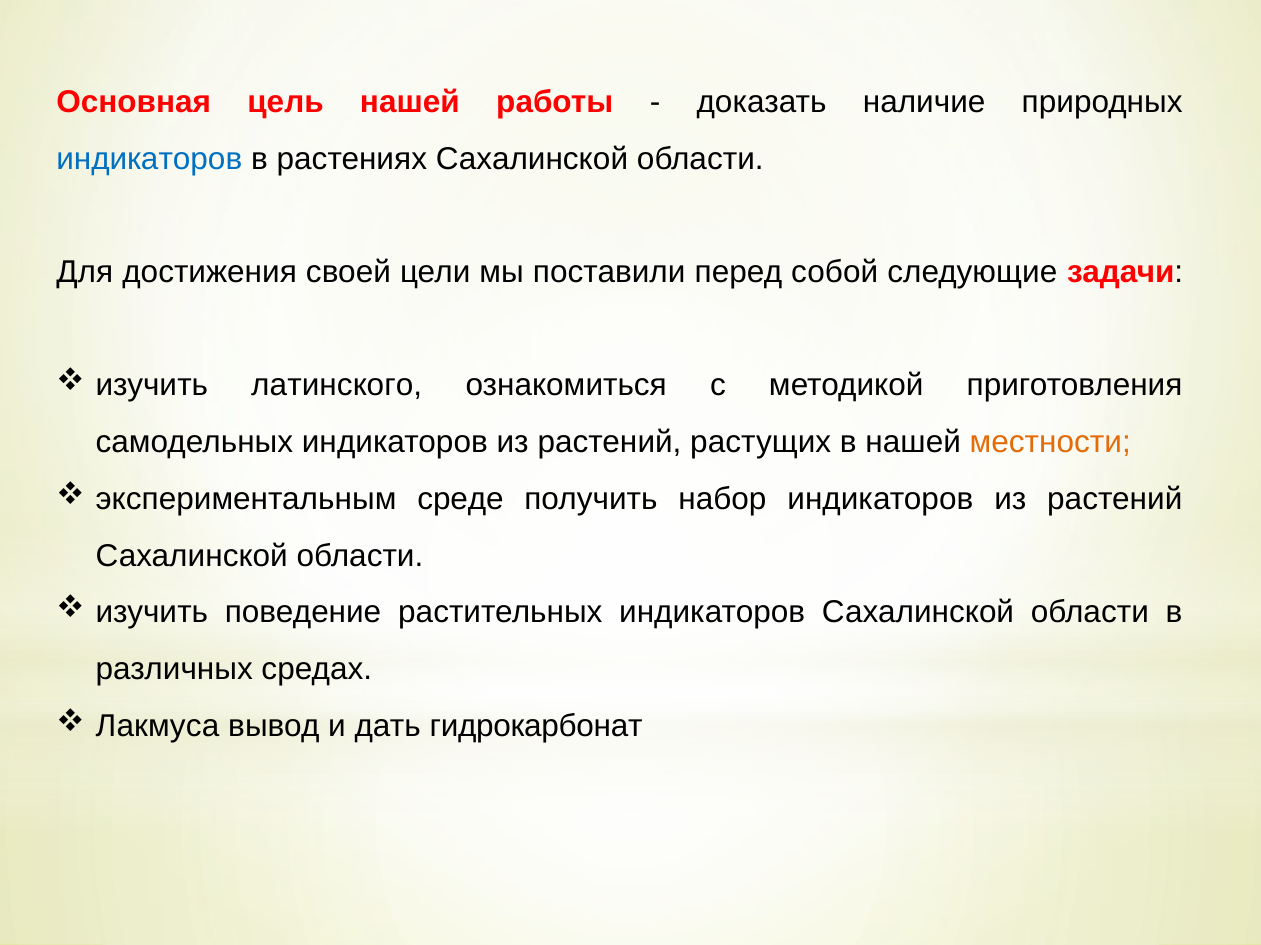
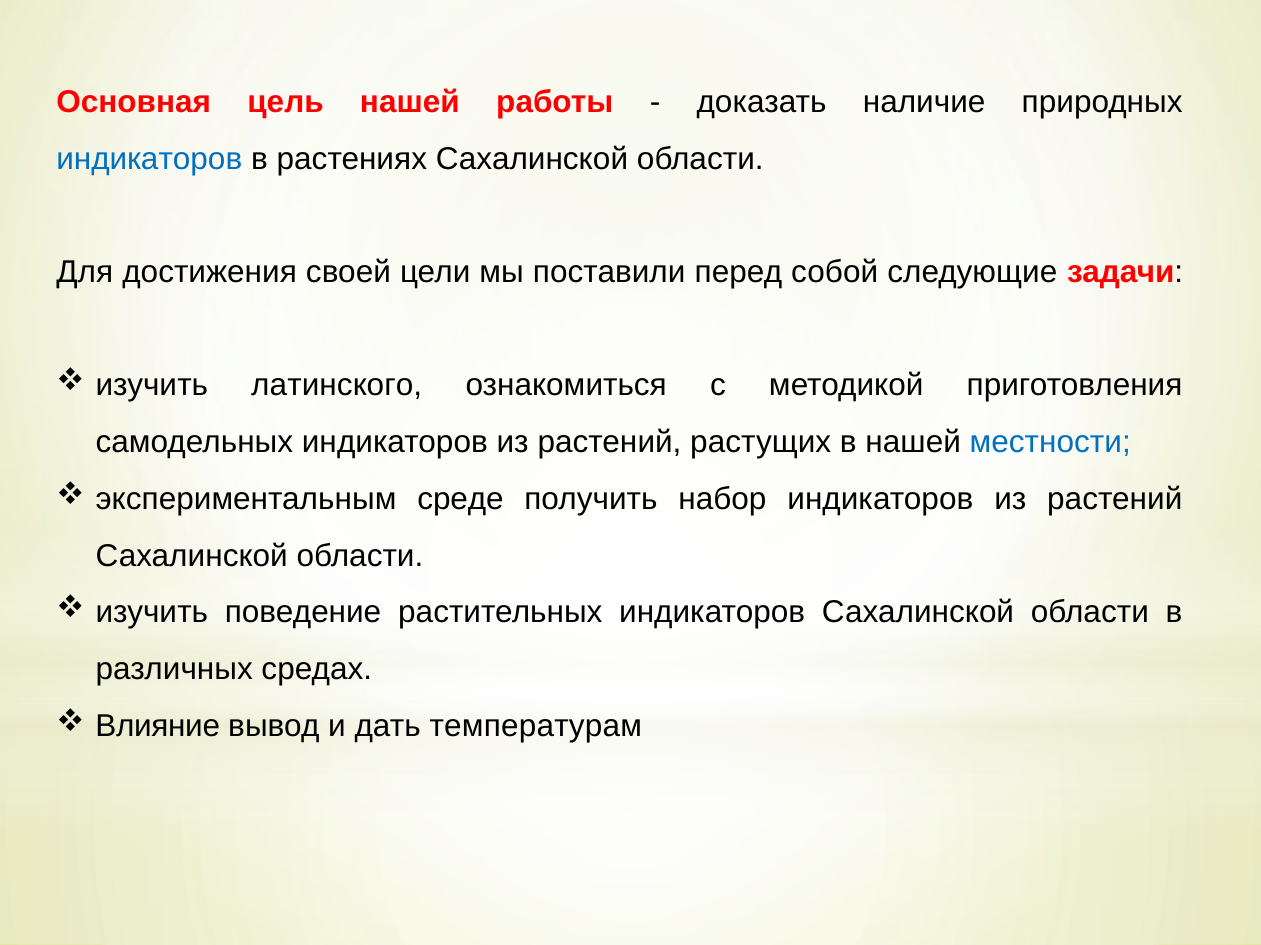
местности colour: orange -> blue (1050, 443)
Лакмуса: Лакмуса -> Влияние (158, 726)
гидрокарбонат: гидрокарбонат -> температурам (536, 726)
